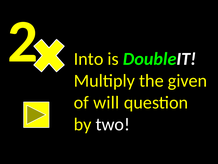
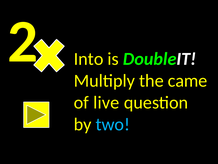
given: given -> came (188, 80)
will: will -> live (106, 102)
two colour: white -> light blue (113, 124)
